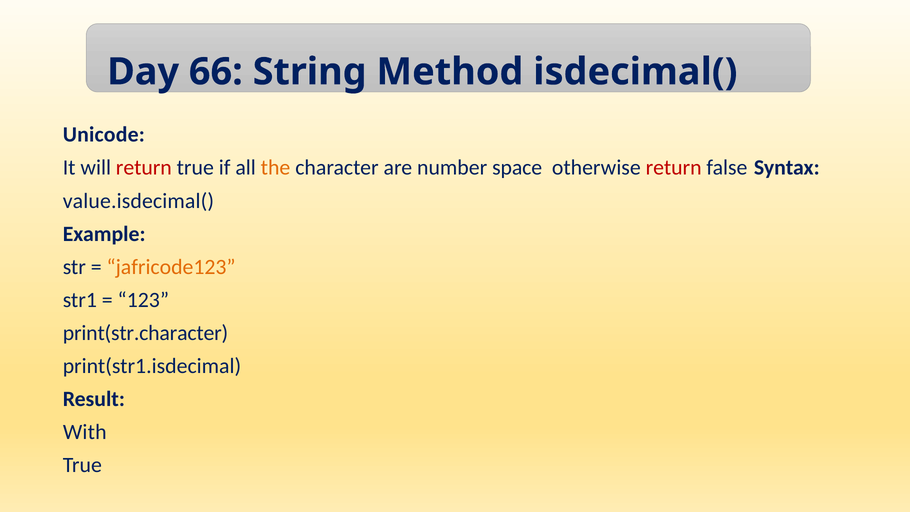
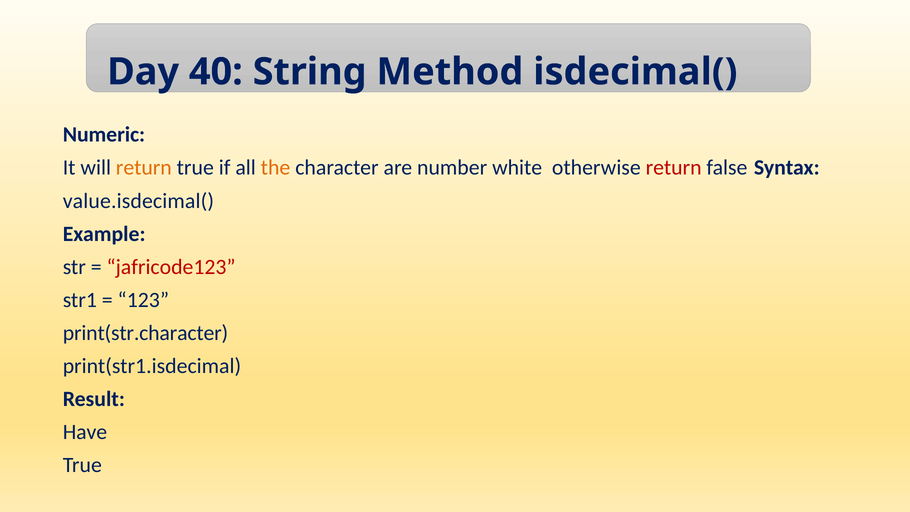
66: 66 -> 40 (216, 72)
Unicode: Unicode -> Numeric (104, 135)
return colour: red -> orange (144, 168)
space: space -> white (517, 168)
jafricode123 colour: orange -> red (171, 267)
With: With -> Have (85, 432)
